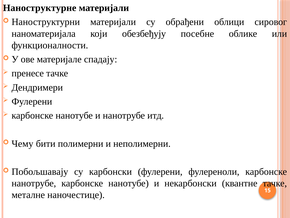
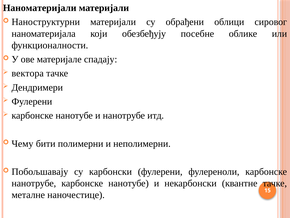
Наноструктурне: Наноструктурне -> Наноматеријали (40, 8)
пренесе: пренесе -> вектора (28, 73)
